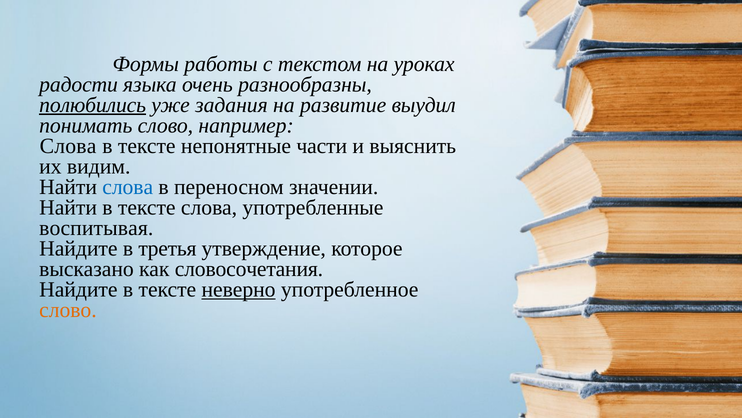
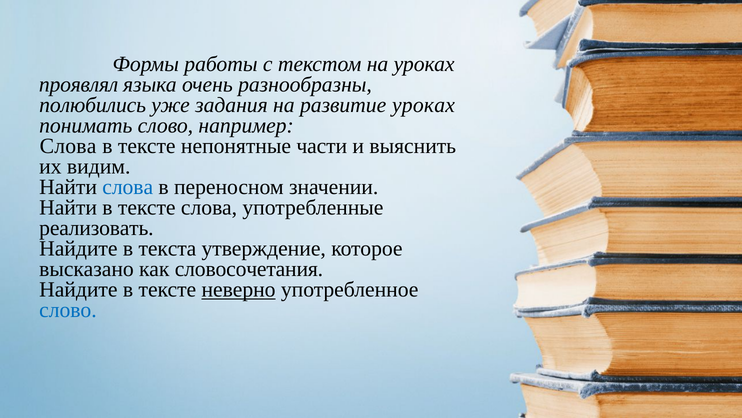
радости: радости -> проявлял (79, 84)
полюбились underline: present -> none (93, 105)
развитие выудил: выудил -> уроках (423, 105)
воспитывая: воспитывая -> реализовать (96, 228)
третья: третья -> текста (167, 248)
слово colour: orange -> blue (68, 310)
